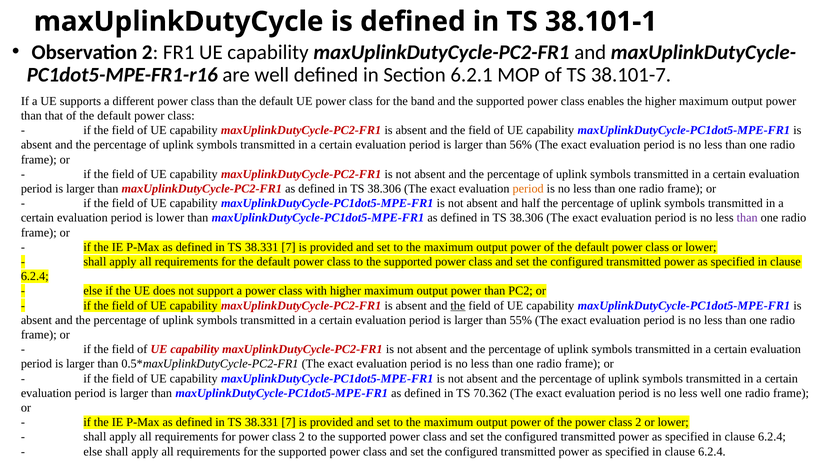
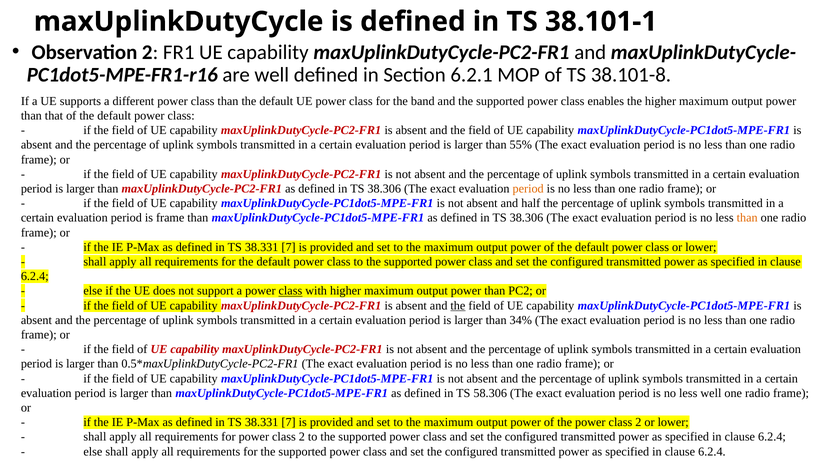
38.101-7: 38.101-7 -> 38.101-8 (631, 75)
56%: 56% -> 55% (521, 145)
is lower: lower -> frame (170, 218)
than colour: purple -> orange (747, 218)
class underline: none -> present (290, 291)
55%: 55% -> 34% (521, 320)
70.362: 70.362 -> 58.306 (490, 393)
